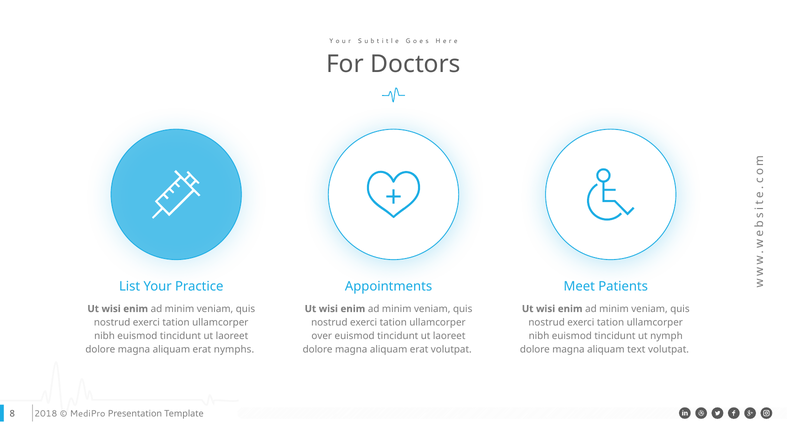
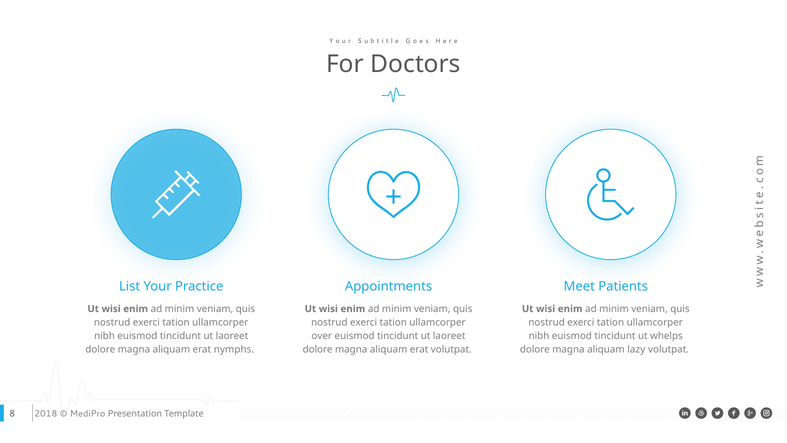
nymph: nymph -> whelps (666, 336)
text: text -> lazy (636, 349)
